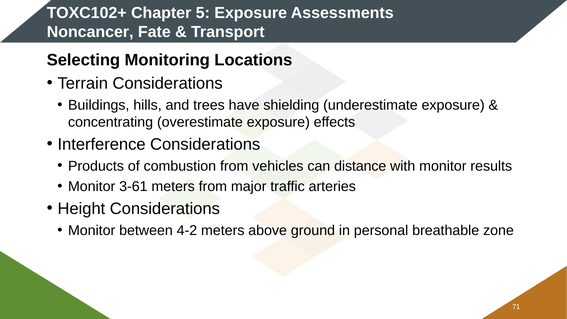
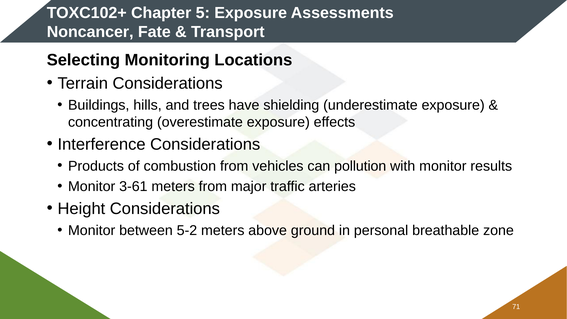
distance: distance -> pollution (360, 166)
4-2: 4-2 -> 5-2 (187, 231)
